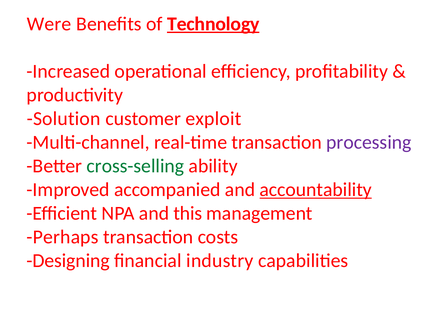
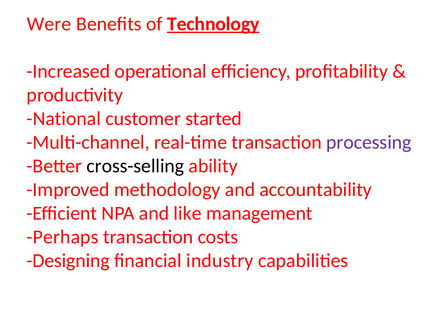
Solution: Solution -> National (64, 119)
exploit: exploit -> started (214, 119)
cross-selling colour: green -> black (135, 166)
accompanied: accompanied -> methodology (167, 190)
accountability underline: present -> none (316, 190)
this: this -> like (188, 213)
